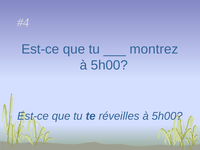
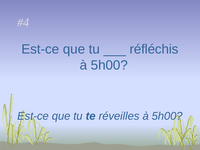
montrez: montrez -> réfléchis (154, 49)
